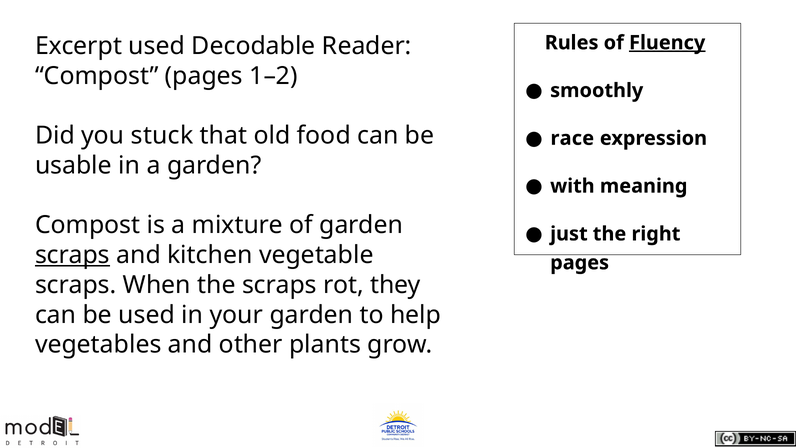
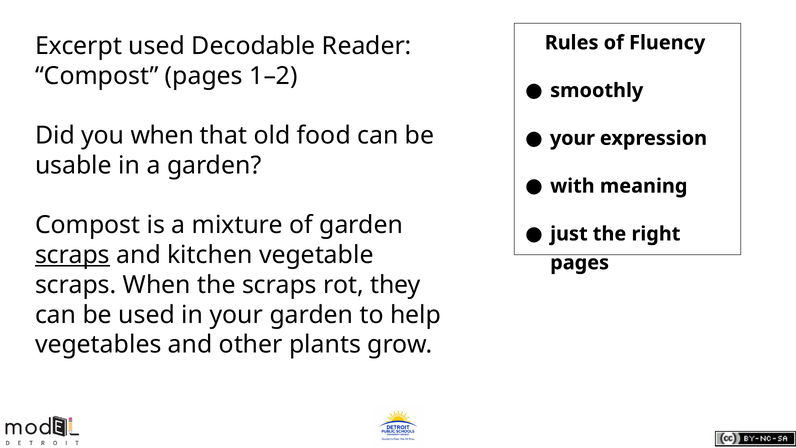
Fluency underline: present -> none (667, 43)
you stuck: stuck -> when (162, 136)
race: race -> your (573, 138)
